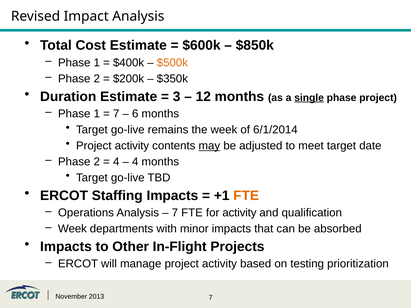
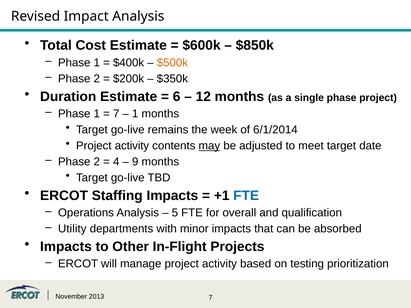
3: 3 -> 6 (177, 97)
single underline: present -> none (309, 98)
6: 6 -> 1 (135, 114)
4: 4 -> 9 (135, 162)
FTE colour: orange -> blue (246, 196)
7: 7 -> 5 (175, 213)
for activity: activity -> overall (239, 213)
Week: Week -> Utility (72, 229)
